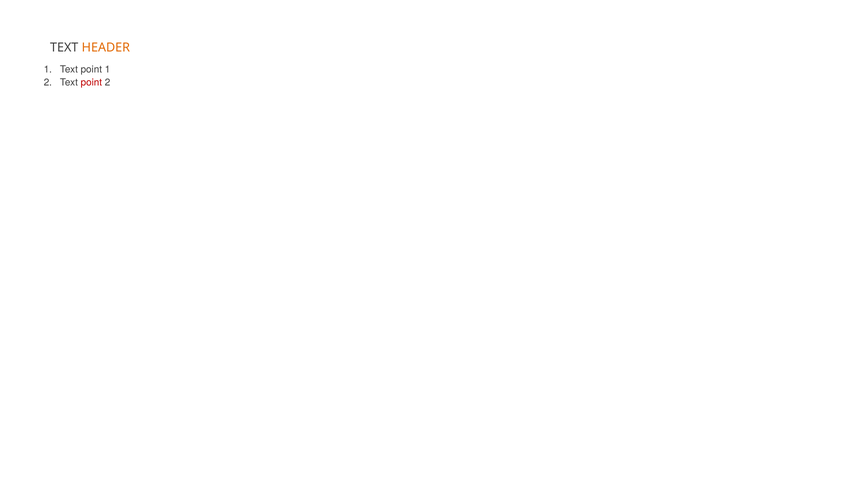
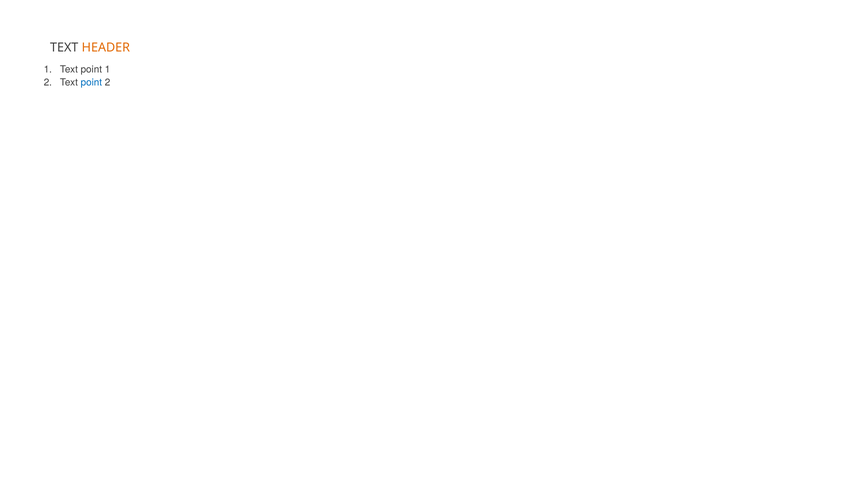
point colour: red -> blue (91, 82)
